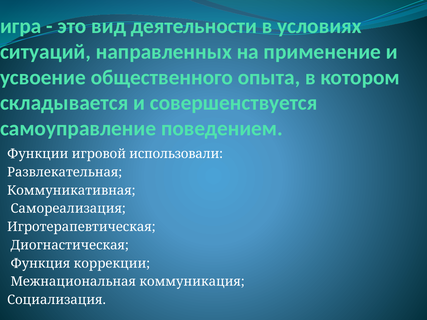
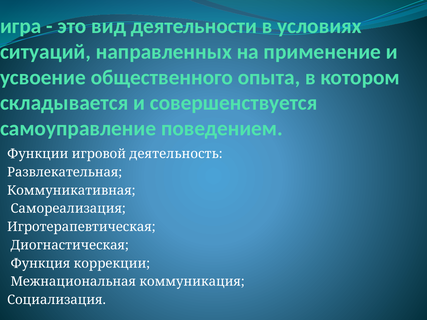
использовали: использовали -> деятельность (176, 154)
